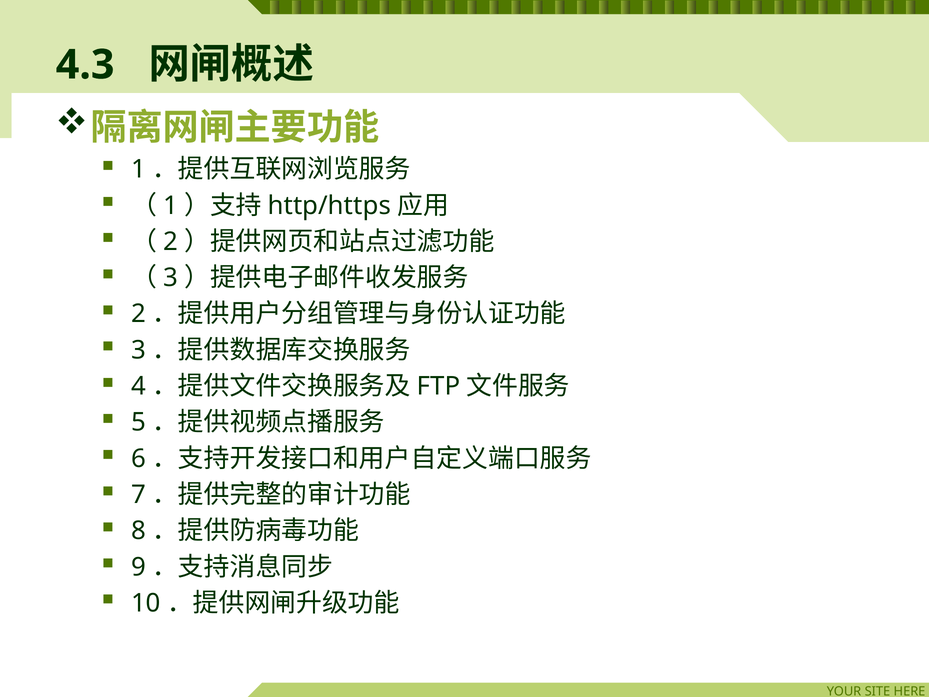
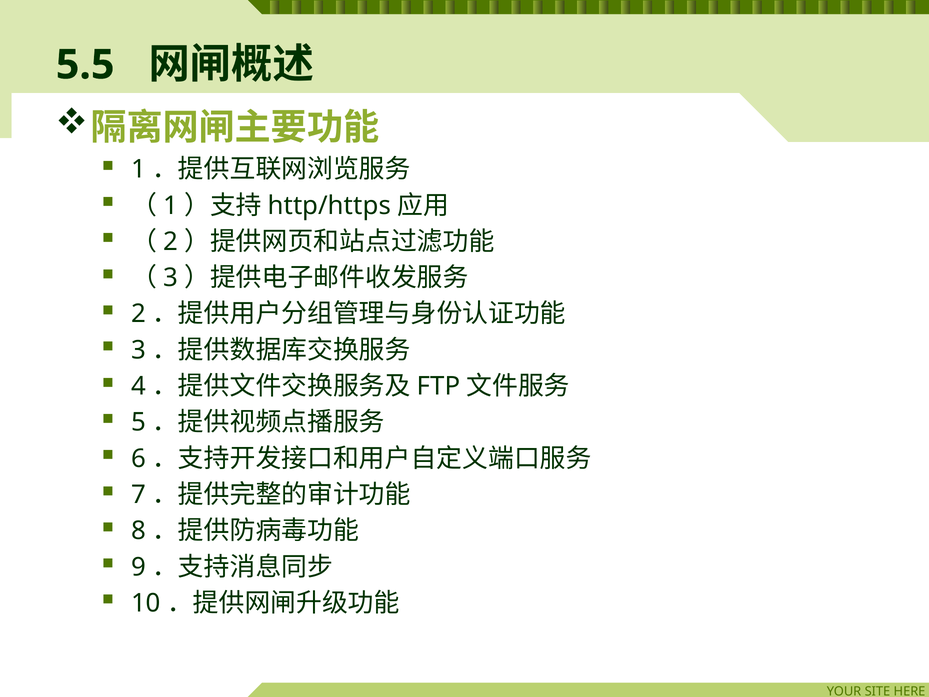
4.3: 4.3 -> 5.5 (85, 65)
